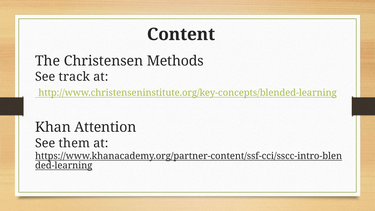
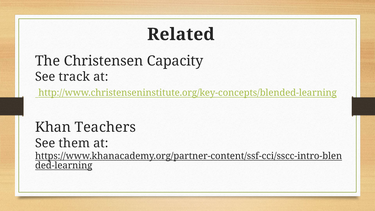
Content: Content -> Related (181, 34)
Methods: Methods -> Capacity (175, 61)
Attention: Attention -> Teachers (105, 127)
